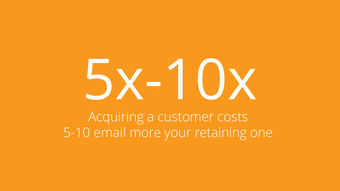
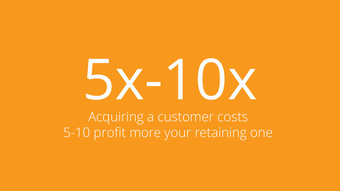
email: email -> profit (110, 133)
